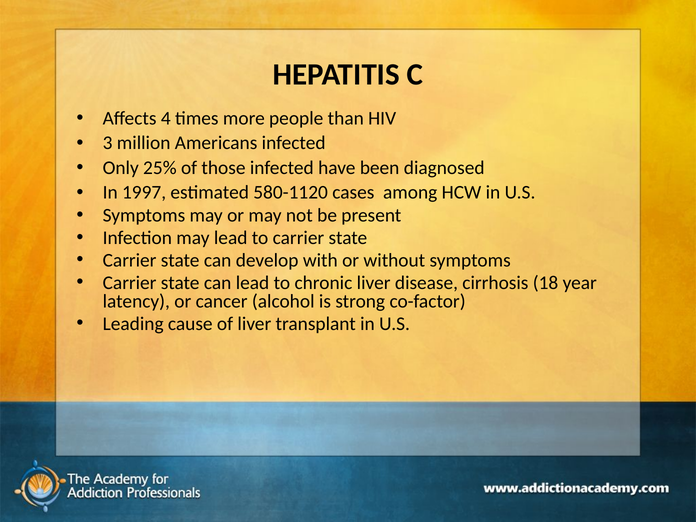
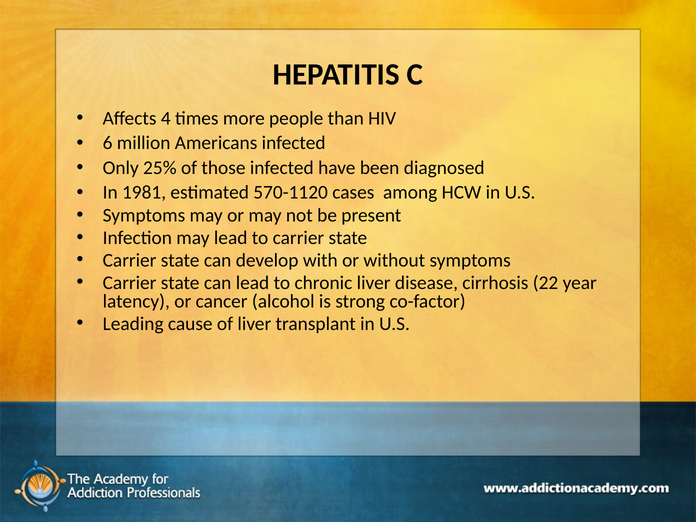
3: 3 -> 6 (108, 143)
1997: 1997 -> 1981 (144, 193)
580-1120: 580-1120 -> 570-1120 (291, 193)
18: 18 -> 22 (546, 283)
